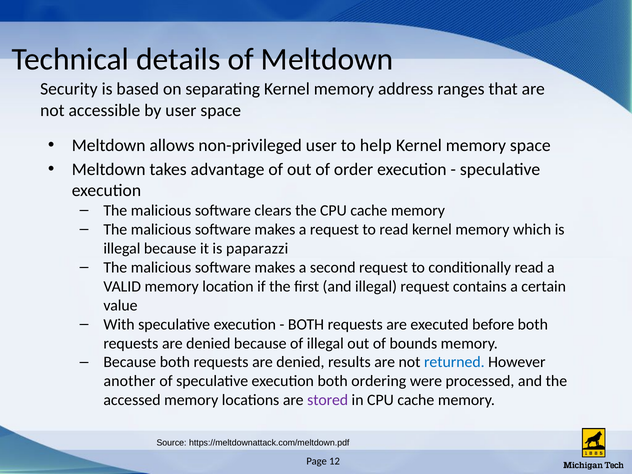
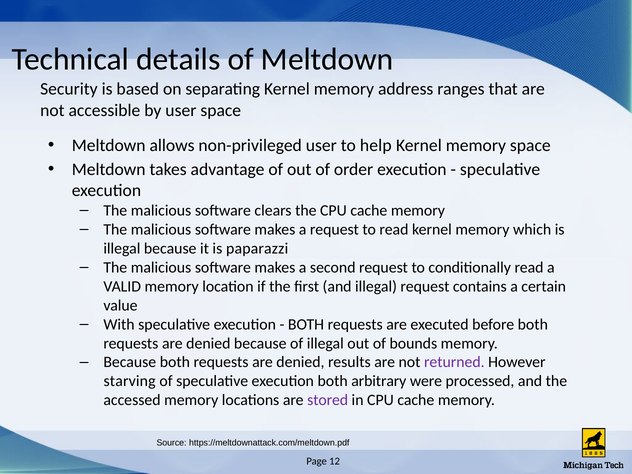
returned colour: blue -> purple (454, 362)
another: another -> starving (130, 381)
ordering: ordering -> arbitrary (379, 381)
